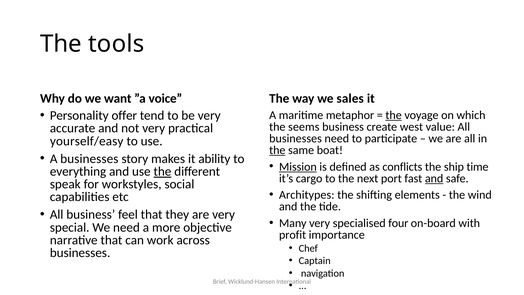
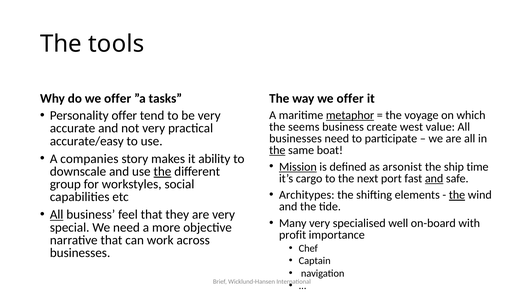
do we want: want -> offer (118, 99)
voice: voice -> tasks (165, 99)
way we sales: sales -> offer (350, 99)
metaphor underline: none -> present (350, 115)
the underline: present -> none (394, 115)
yourself/easy: yourself/easy -> accurate/easy (87, 141)
A businesses: businesses -> companies (89, 159)
conflicts: conflicts -> arsonist (402, 167)
everything: everything -> downscale (78, 171)
speak: speak -> group (65, 184)
the underline: none -> present (457, 195)
All underline: none -> present (57, 214)
four: four -> well (398, 223)
